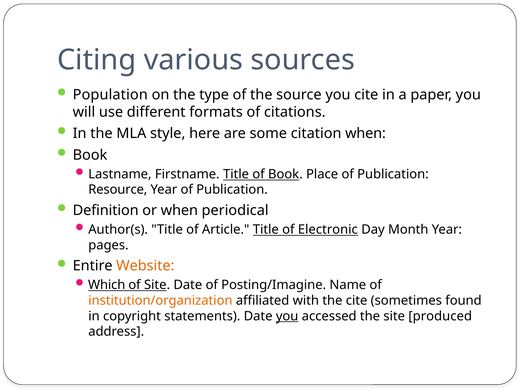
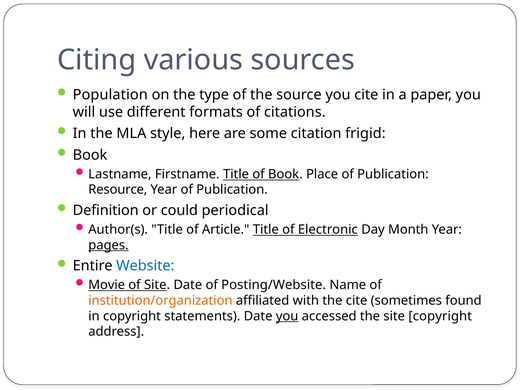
citation when: when -> frigid (365, 133)
or when: when -> could (179, 210)
pages underline: none -> present (108, 245)
Website colour: orange -> blue (145, 266)
Which: Which -> Movie (107, 285)
Posting/Imagine: Posting/Imagine -> Posting/Website (274, 285)
site produced: produced -> copyright (440, 316)
